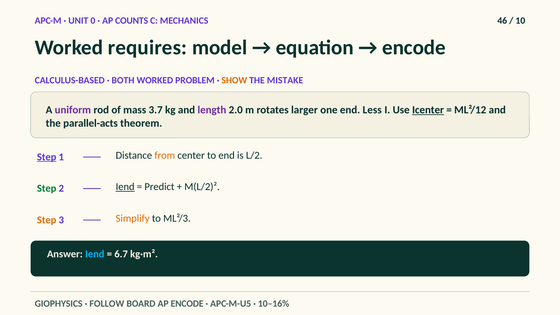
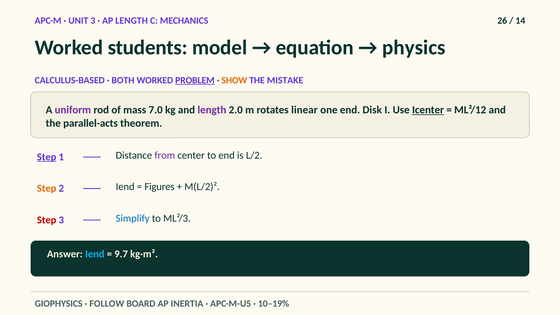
UNIT 0: 0 -> 3 (93, 21)
AP COUNTS: COUNTS -> LENGTH (132, 21)
46: 46 -> 26 (502, 21)
10: 10 -> 14 (520, 21)
requires: requires -> students (148, 48)
encode: encode -> physics (414, 48)
PROBLEM underline: none -> present (195, 80)
3.7: 3.7 -> 7.0 (156, 110)
larger: larger -> linear (304, 110)
Less: Less -> Disk (372, 110)
from colour: orange -> purple (165, 155)
Step colour: green -> orange (47, 188)
Iend underline: present -> none (125, 187)
Predict: Predict -> Figures (160, 187)
Step colour: orange -> red (47, 220)
Simplify colour: orange -> blue (133, 218)
6.7: 6.7 -> 9.7 (121, 254)
AP ENCODE: ENCODE -> INERTIA (187, 304)
10–16%: 10–16% -> 10–19% (274, 304)
